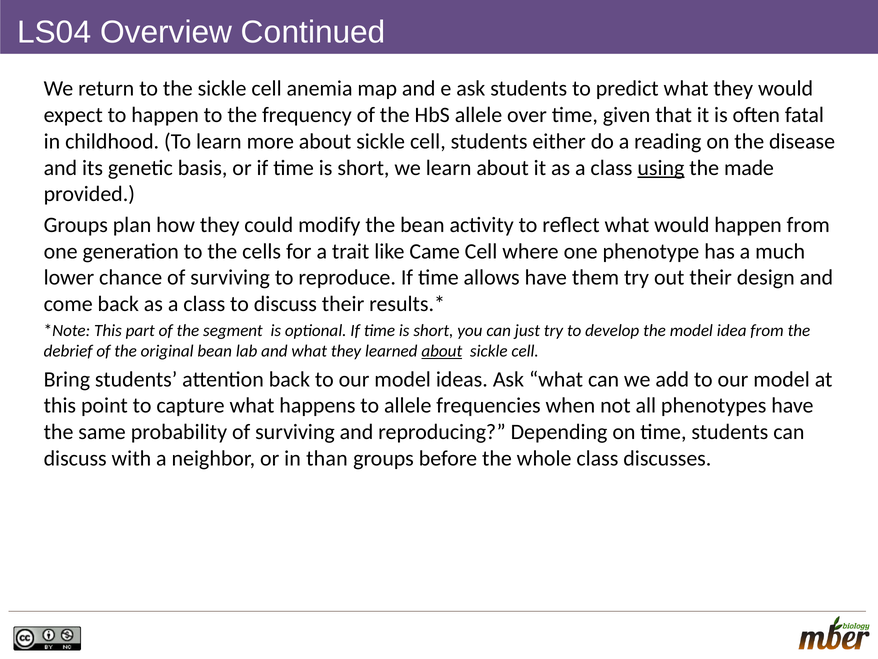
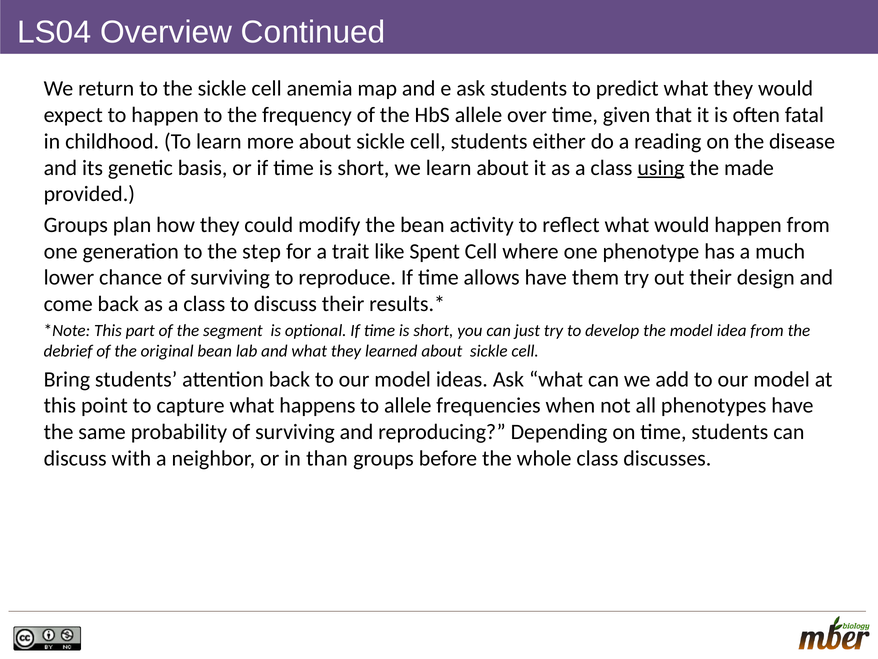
cells: cells -> step (262, 251)
Came: Came -> Spent (435, 251)
about underline: present -> none (442, 351)
